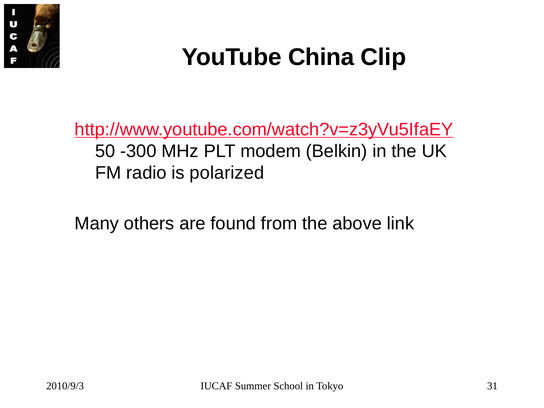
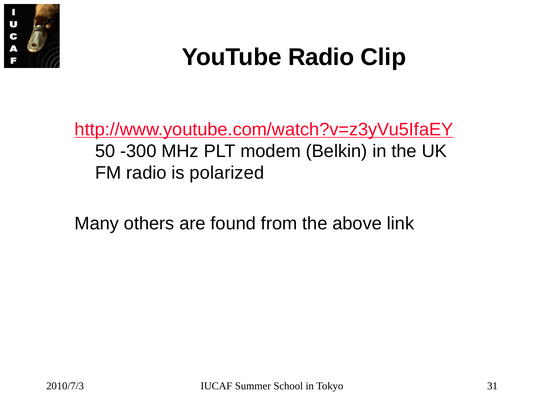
YouTube China: China -> Radio (321, 57)
2010/9/3: 2010/9/3 -> 2010/7/3 (65, 386)
